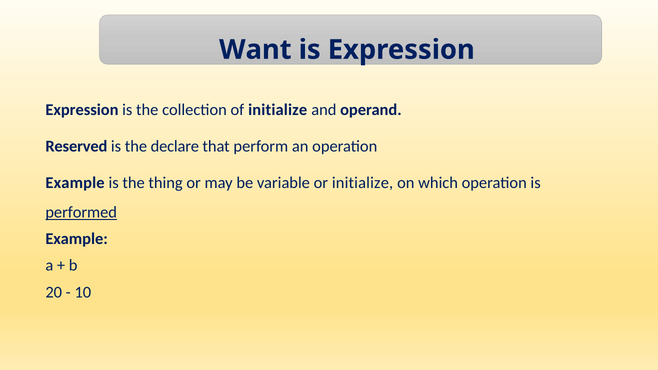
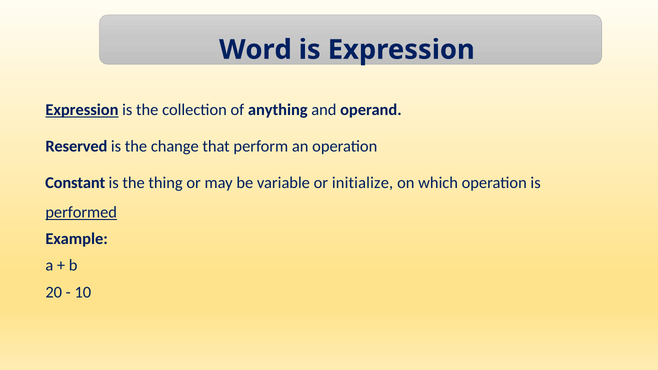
Want: Want -> Word (255, 50)
Expression underline: none -> present (82, 110)
of initialize: initialize -> anything (278, 110)
declare: declare -> change (175, 146)
Example: Example -> Constant (75, 183)
